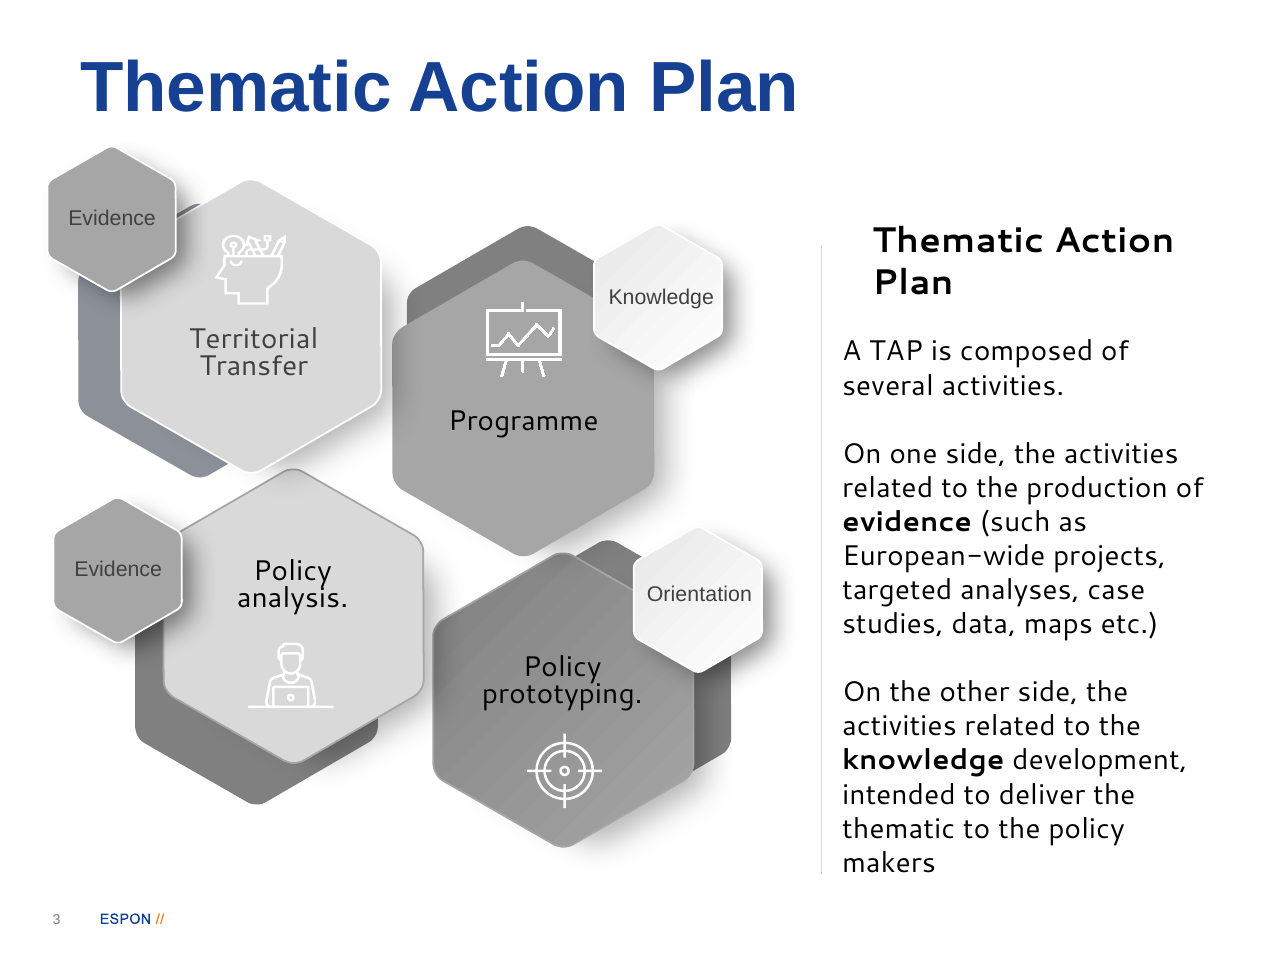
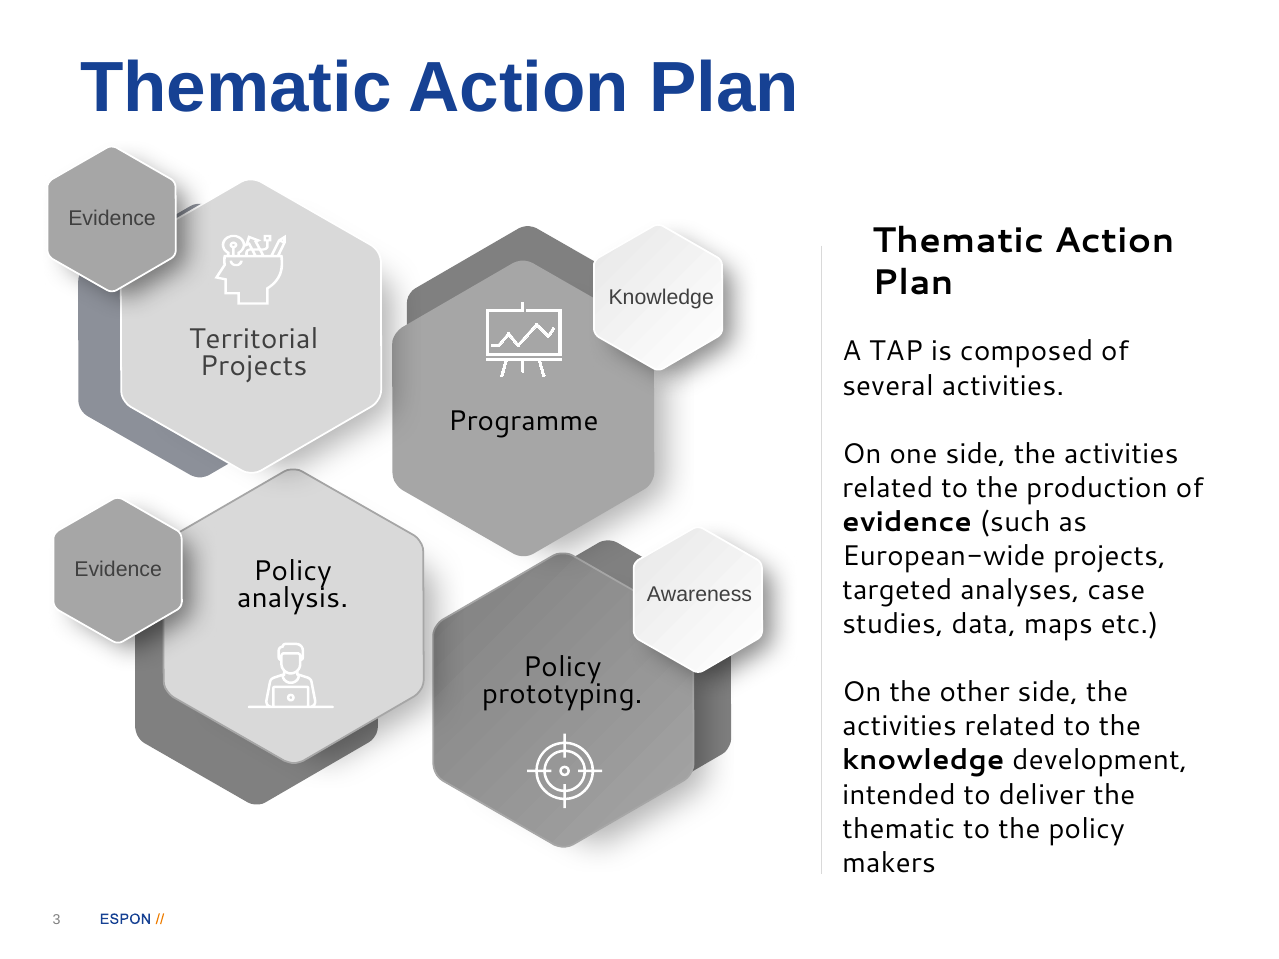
Transfer: Transfer -> Projects (254, 367)
Orientation: Orientation -> Awareness (699, 595)
